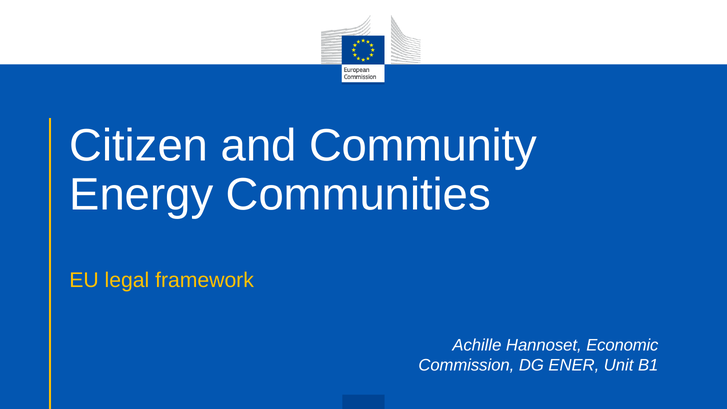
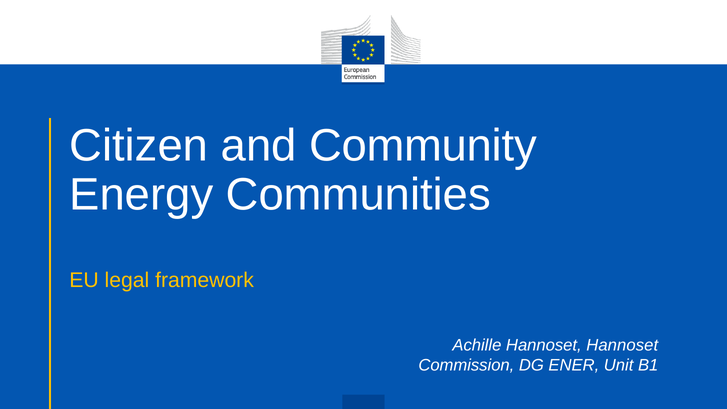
Hannoset Economic: Economic -> Hannoset (622, 345)
